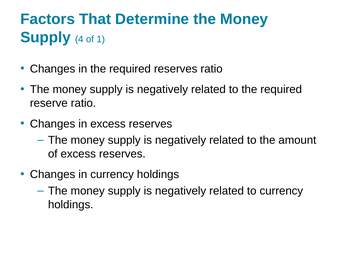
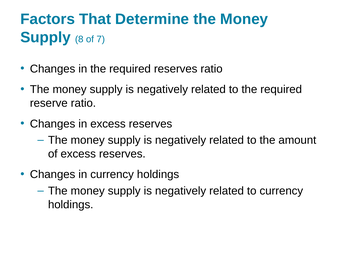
4: 4 -> 8 (79, 39)
1: 1 -> 7 (101, 39)
